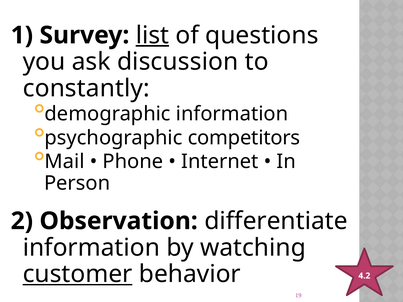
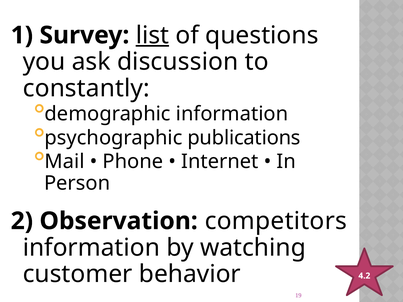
competitors: competitors -> publications (244, 138)
differentiate: differentiate -> competitors (276, 221)
customer underline: present -> none (78, 274)
